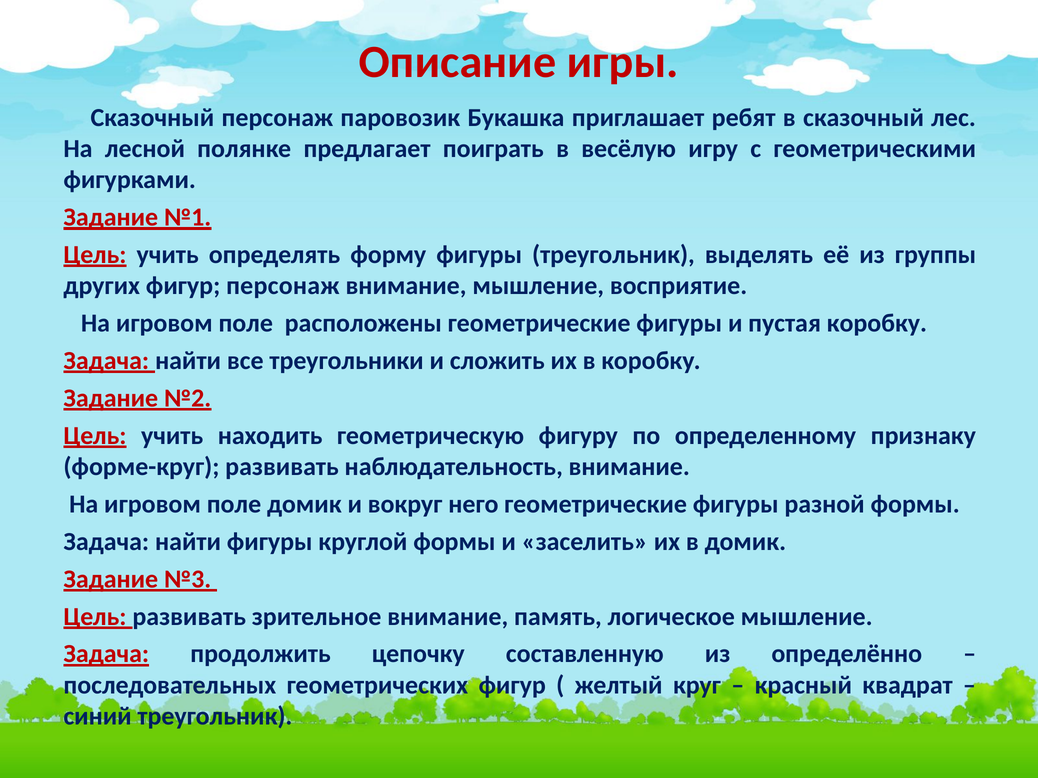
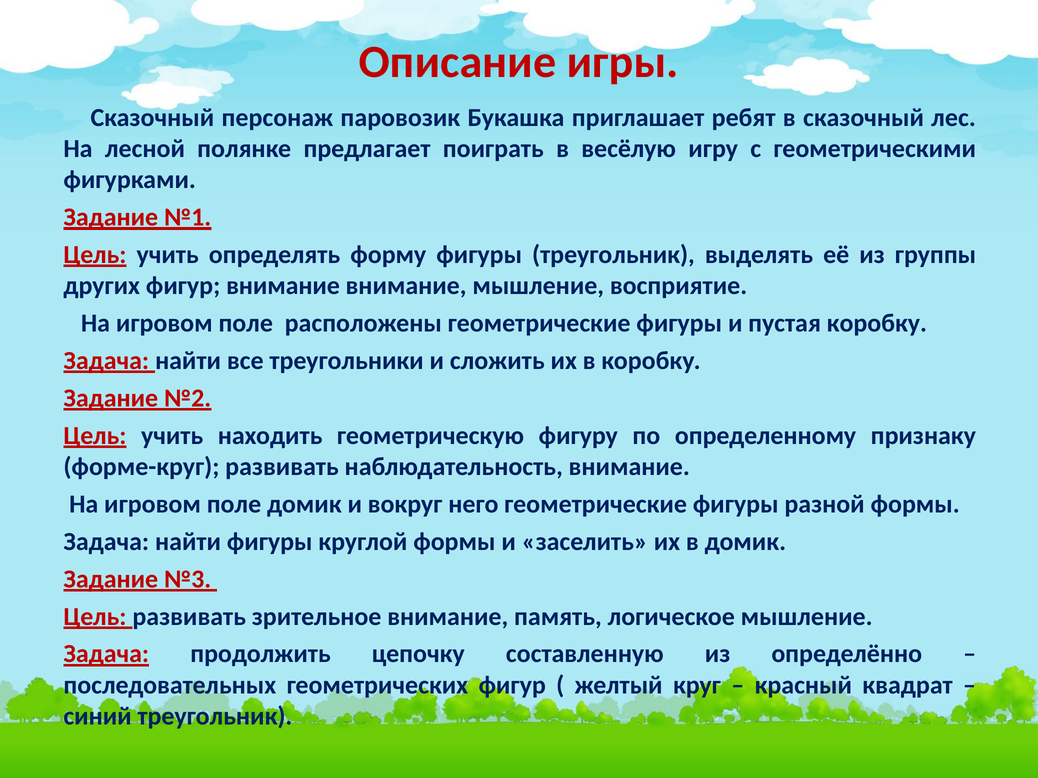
фигур персонаж: персонаж -> внимание (283, 286)
